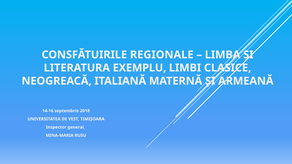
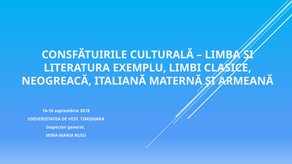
REGIONALE: REGIONALE -> CULTURALĂ (162, 55)
